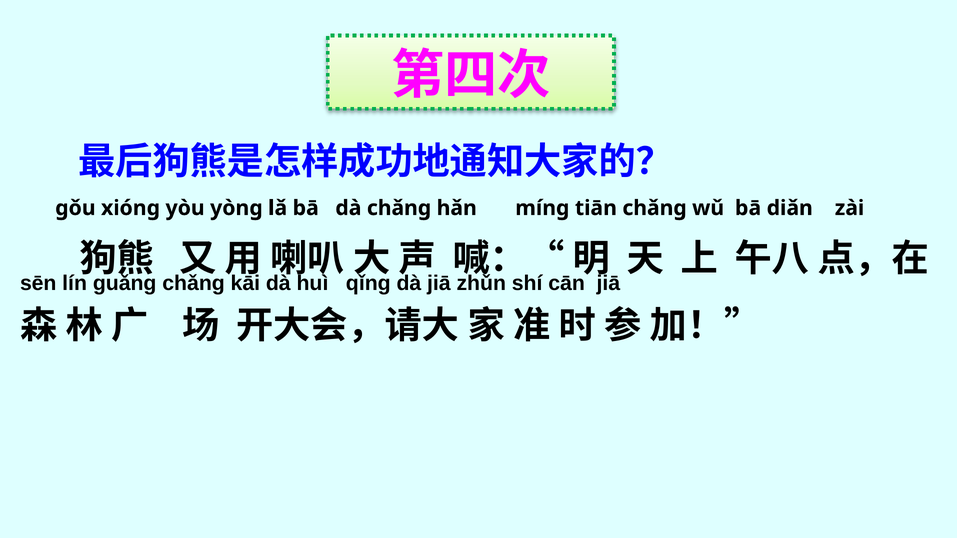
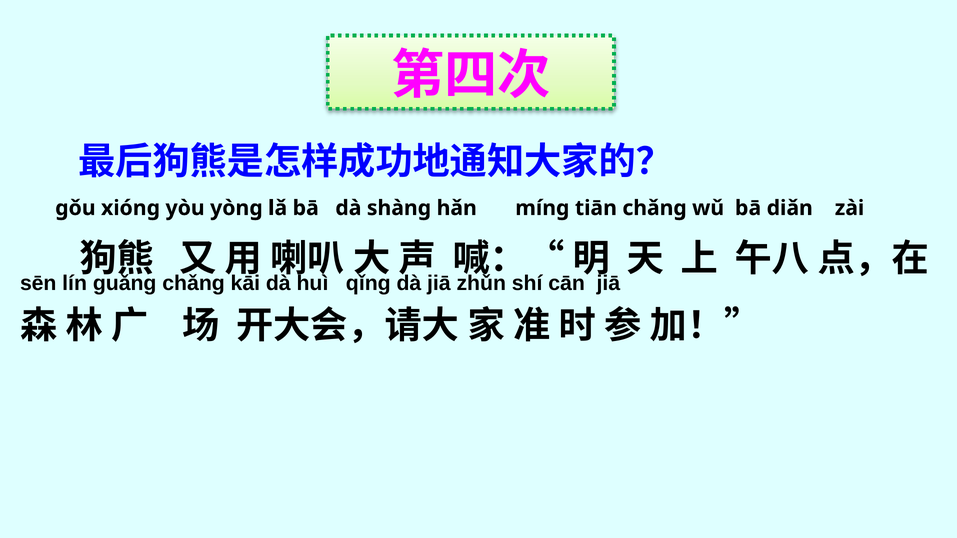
dà chǎnɡ: chǎnɡ -> shànɡ (399, 208)
